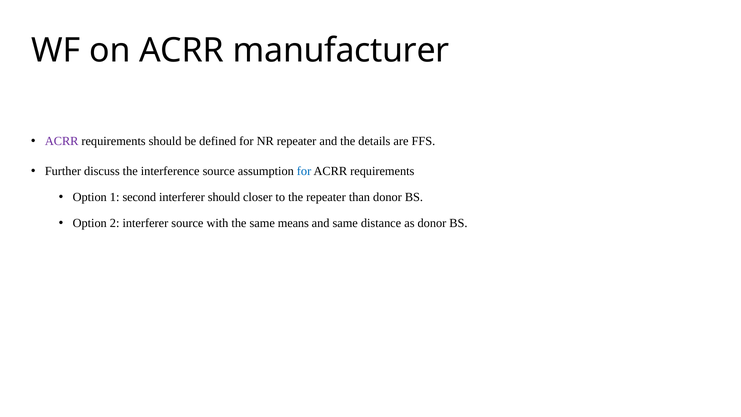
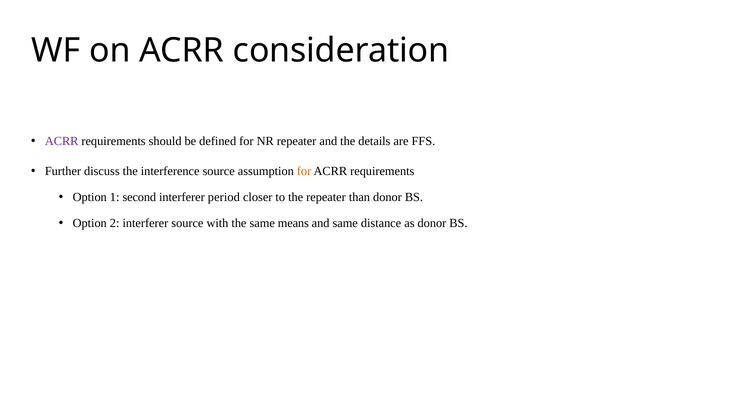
manufacturer: manufacturer -> consideration (341, 51)
for colour: blue -> orange (304, 171)
interferer should: should -> period (224, 197)
